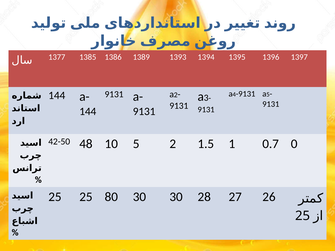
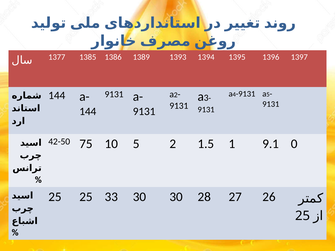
48: 48 -> 75 (86, 144)
0.7: 0.7 -> 9.1 (271, 144)
80: 80 -> 33 (111, 197)
